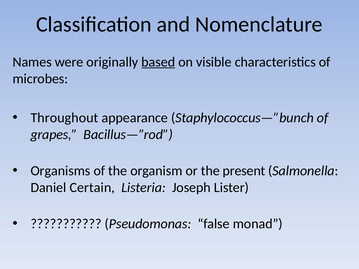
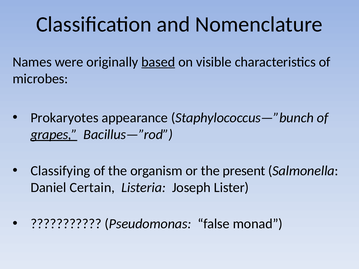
Throughout: Throughout -> Prokaryotes (65, 118)
grapes underline: none -> present (54, 135)
Organisms: Organisms -> Classifying (60, 171)
